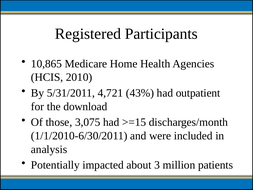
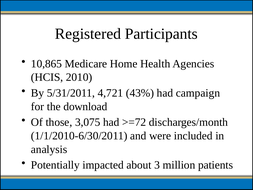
outpatient: outpatient -> campaign (198, 93)
>=15: >=15 -> >=72 (134, 122)
